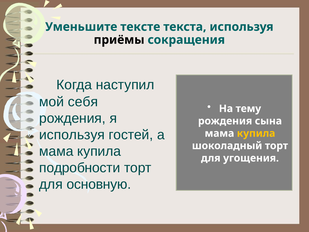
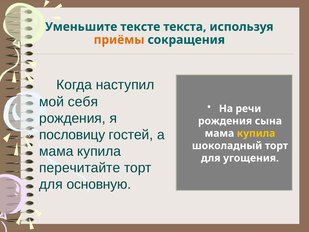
приёмы colour: black -> orange (119, 40)
тему: тему -> речи (248, 109)
используя: используя -> пословицу (72, 135)
подробности: подробности -> перечитайте (80, 168)
